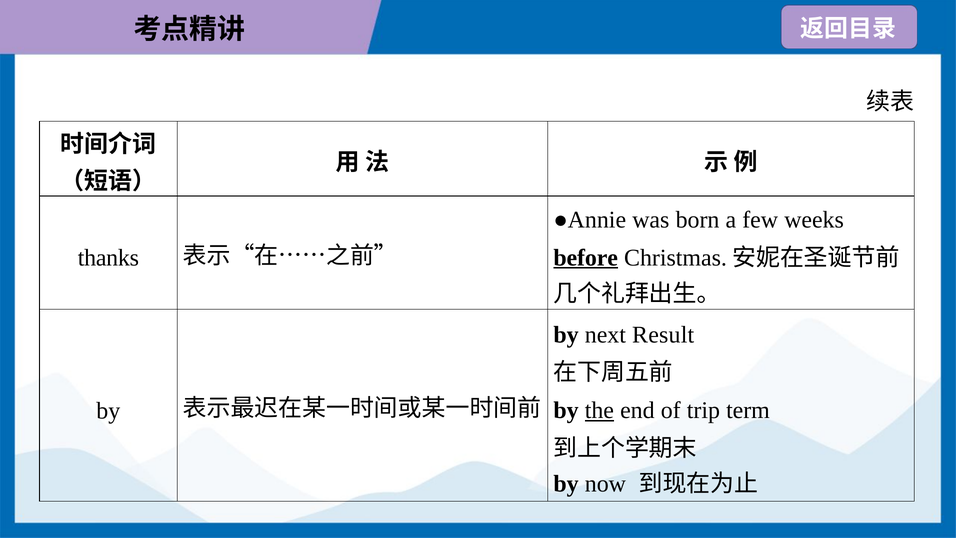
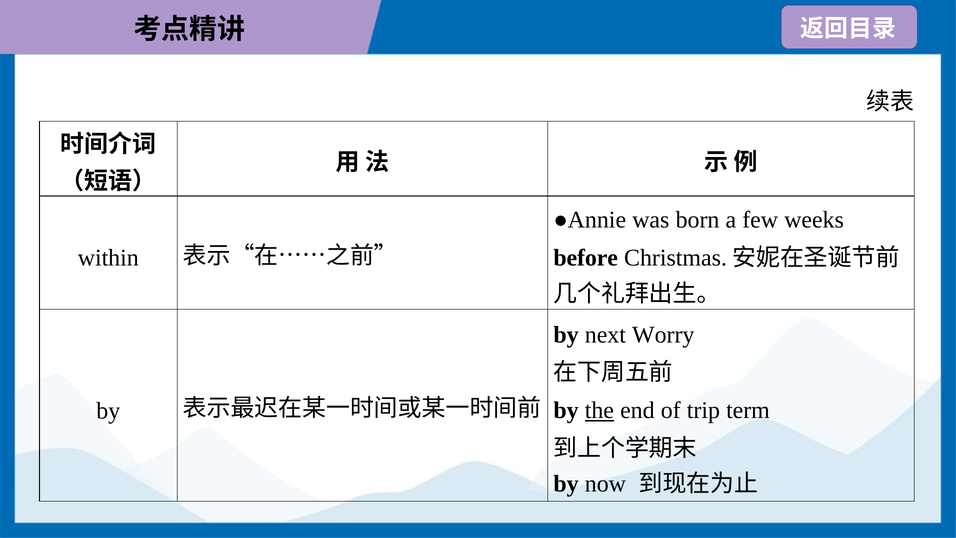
before underline: present -> none (586, 258)
thanks: thanks -> within (108, 258)
Result: Result -> Worry (663, 334)
